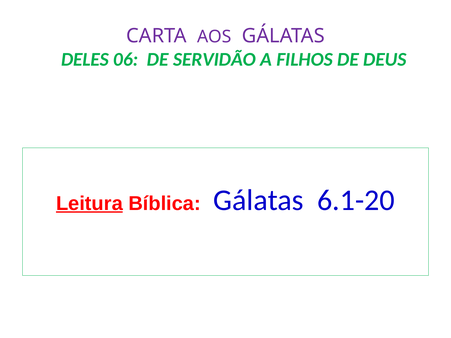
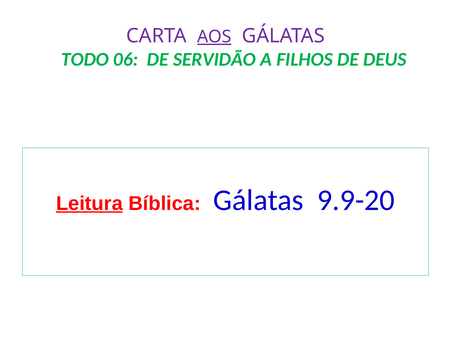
AOS underline: none -> present (214, 37)
DELES: DELES -> TODO (85, 60)
6.1-20: 6.1-20 -> 9.9-20 (356, 200)
